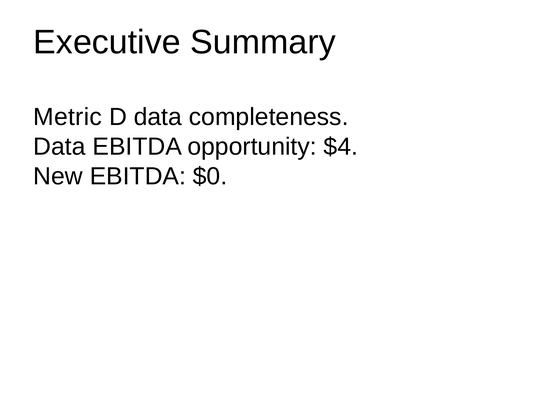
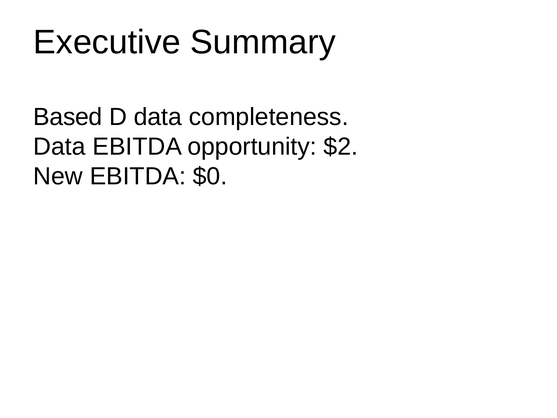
Metric: Metric -> Based (68, 117)
$4: $4 -> $2 (341, 147)
